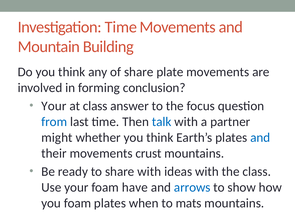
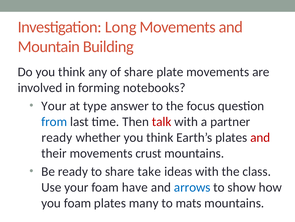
Investigation Time: Time -> Long (121, 27)
conclusion: conclusion -> notebooks (154, 87)
at class: class -> type (95, 106)
talk colour: blue -> red (162, 121)
might: might -> ready (57, 137)
and colour: blue -> red (260, 137)
share with: with -> take (149, 171)
when: when -> many (144, 203)
